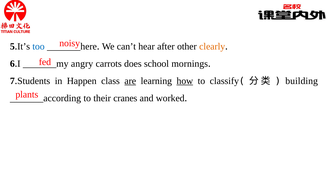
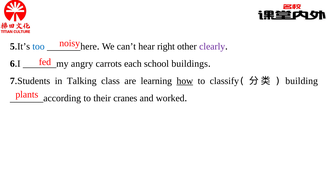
after: after -> right (166, 46)
clearly colour: orange -> purple (212, 46)
does: does -> each (133, 64)
mornings: mornings -> buildings (190, 64)
Happen: Happen -> Talking (82, 81)
are underline: present -> none (130, 81)
